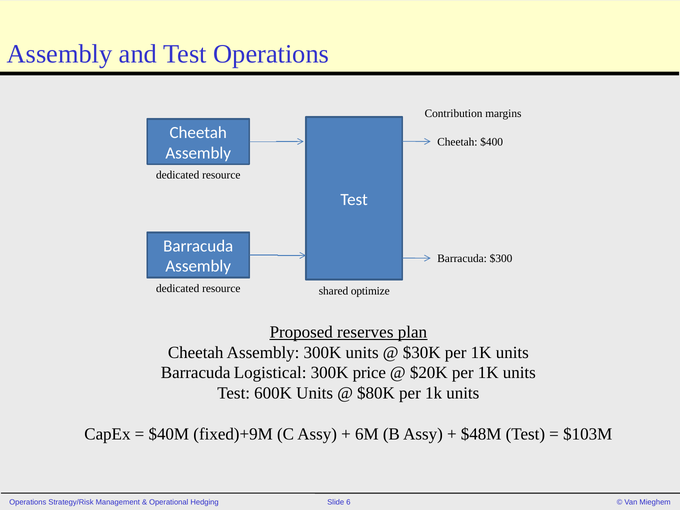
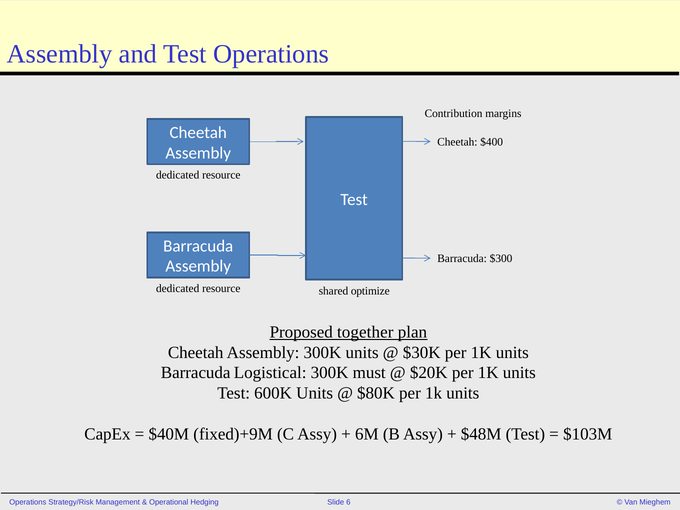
reserves: reserves -> together (365, 332)
price: price -> must (369, 373)
